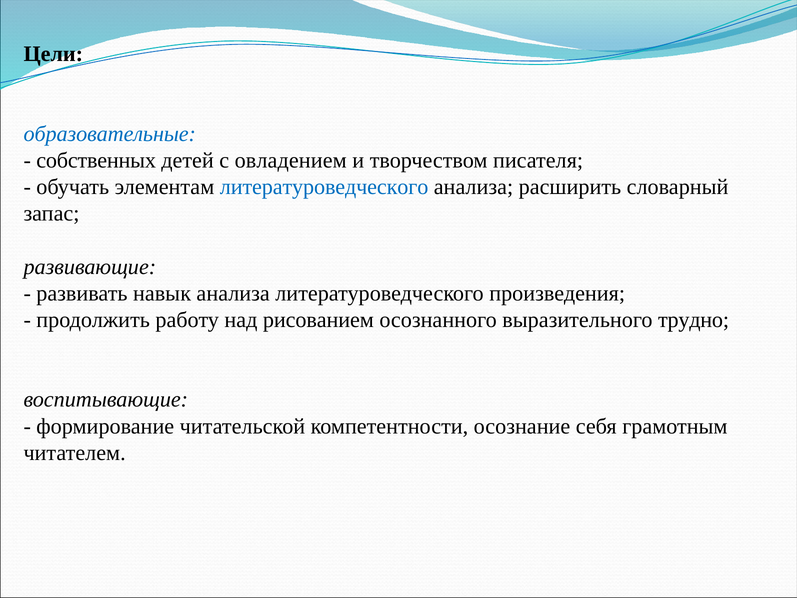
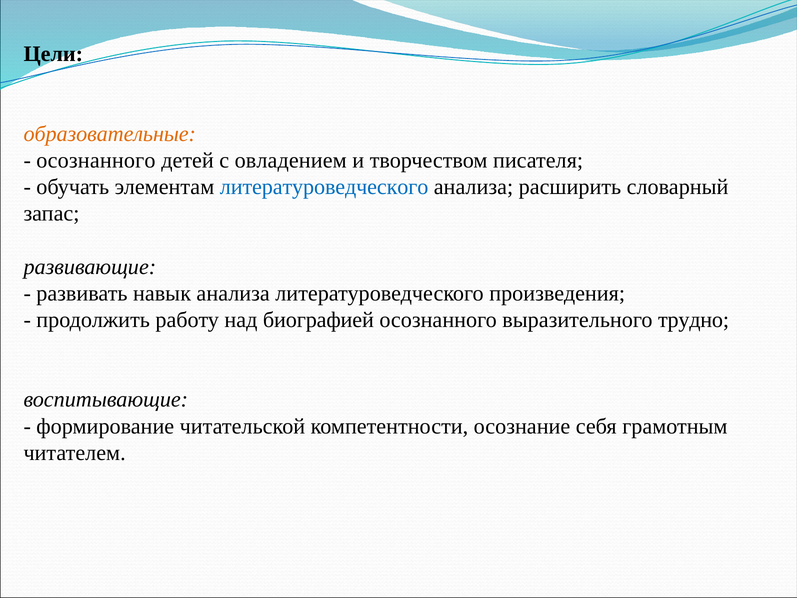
образовательные colour: blue -> orange (110, 134)
собственных: собственных -> осознанного (96, 160)
рисованием: рисованием -> биографией (318, 320)
